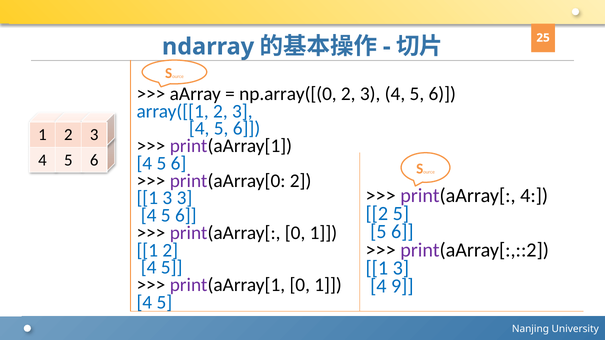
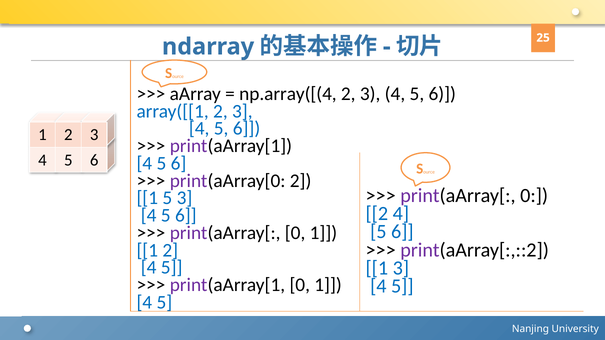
np.array([(0: np.array([(0 -> np.array([(4 (288, 94)
4: 4 -> 0 (534, 196)
3: 3 -> 5 (167, 198)
5: 5 -> 4 (401, 214)
9: 9 -> 5 (402, 286)
